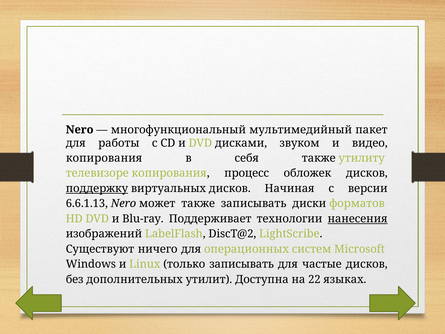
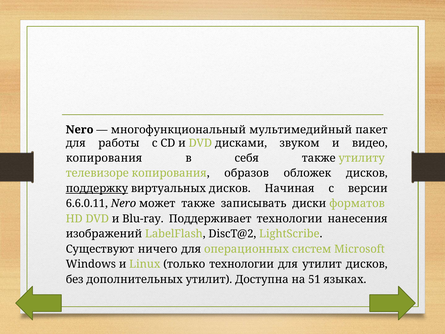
процесс: процесс -> образов (247, 173)
6.6.1.13: 6.6.1.13 -> 6.6.0.11 (87, 203)
нанесения underline: present -> none (358, 219)
только записывать: записывать -> технологии (242, 264)
для частые: частые -> утилит (322, 264)
22: 22 -> 51 (314, 279)
